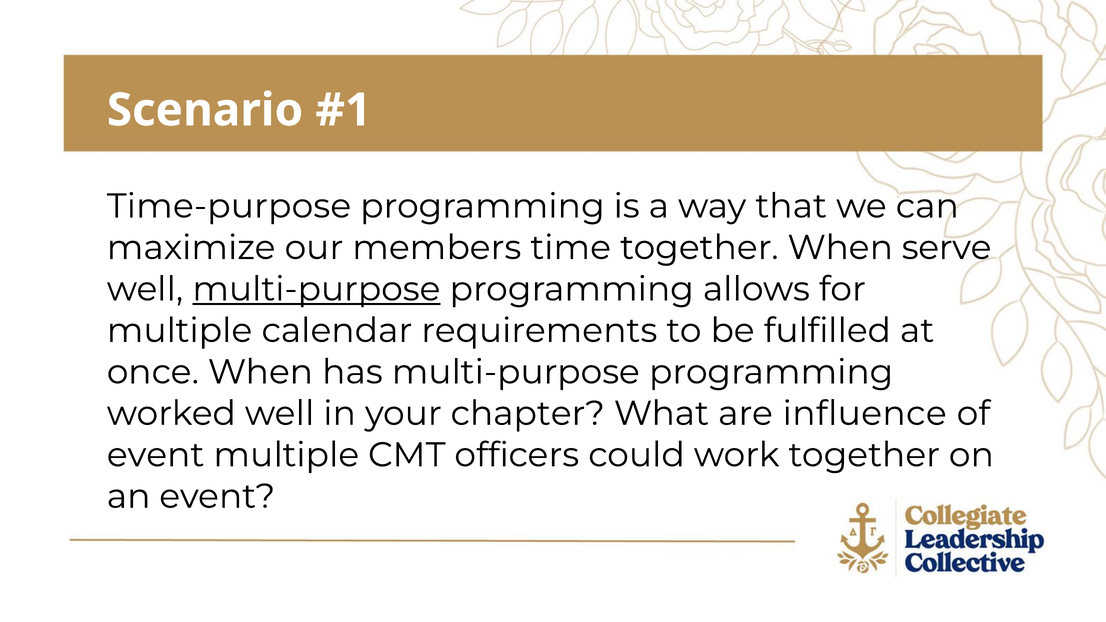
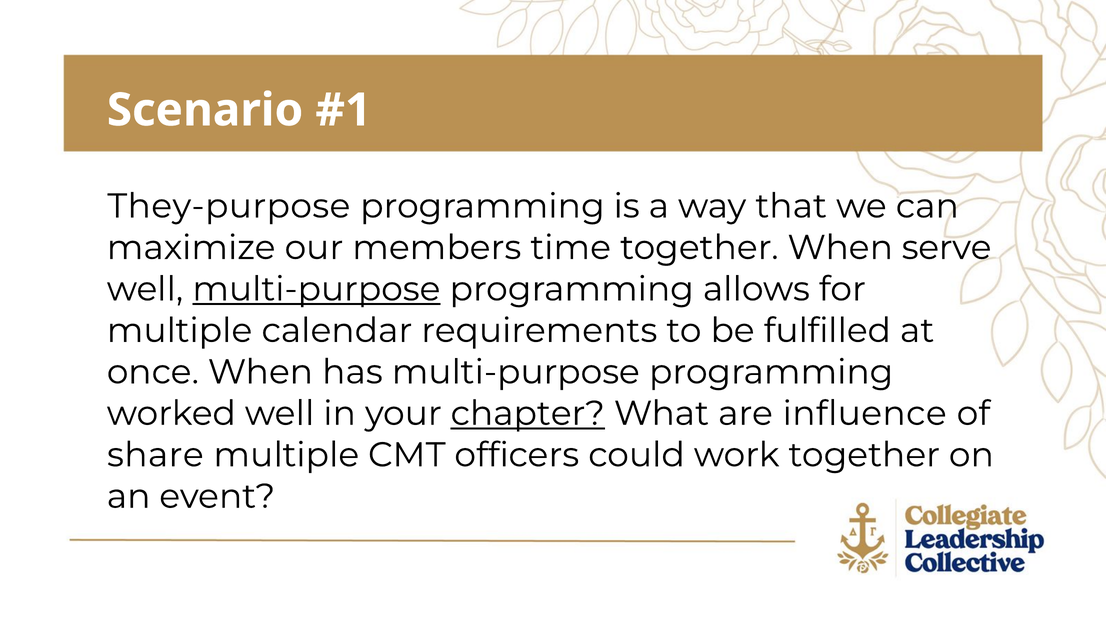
Time-purpose: Time-purpose -> They-purpose (229, 206)
chapter underline: none -> present (528, 414)
event: event -> share (155, 455)
